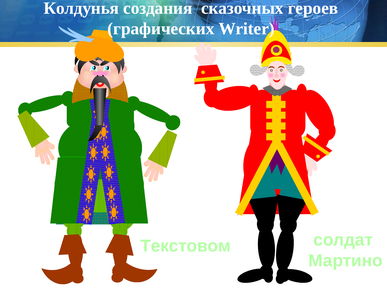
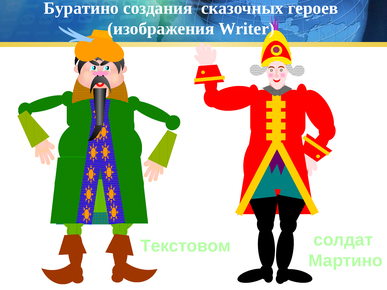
Колдунья: Колдунья -> Буратино (81, 8)
графических: графических -> изображения (161, 29)
